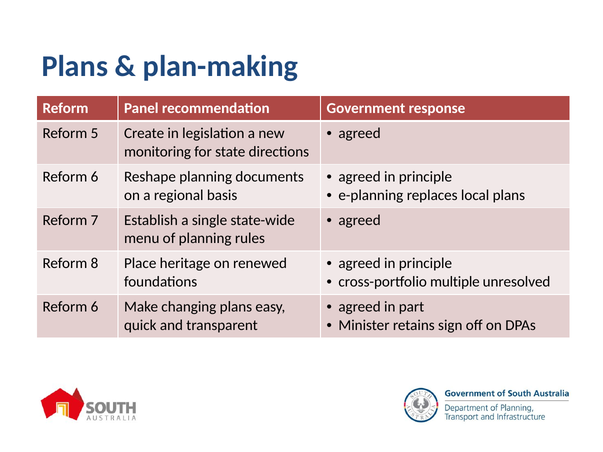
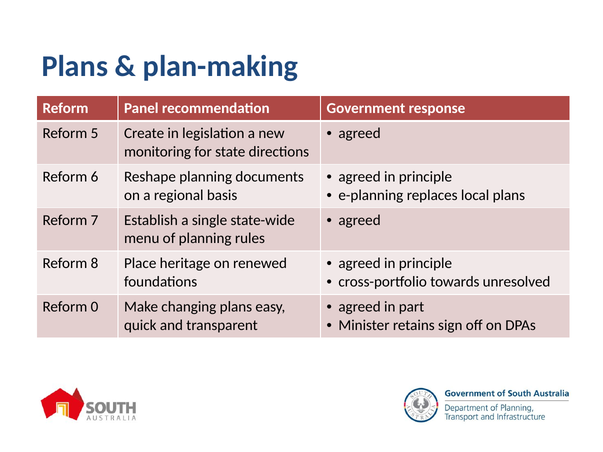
multiple: multiple -> towards (455, 282)
6: 6 -> 0 (94, 307)
